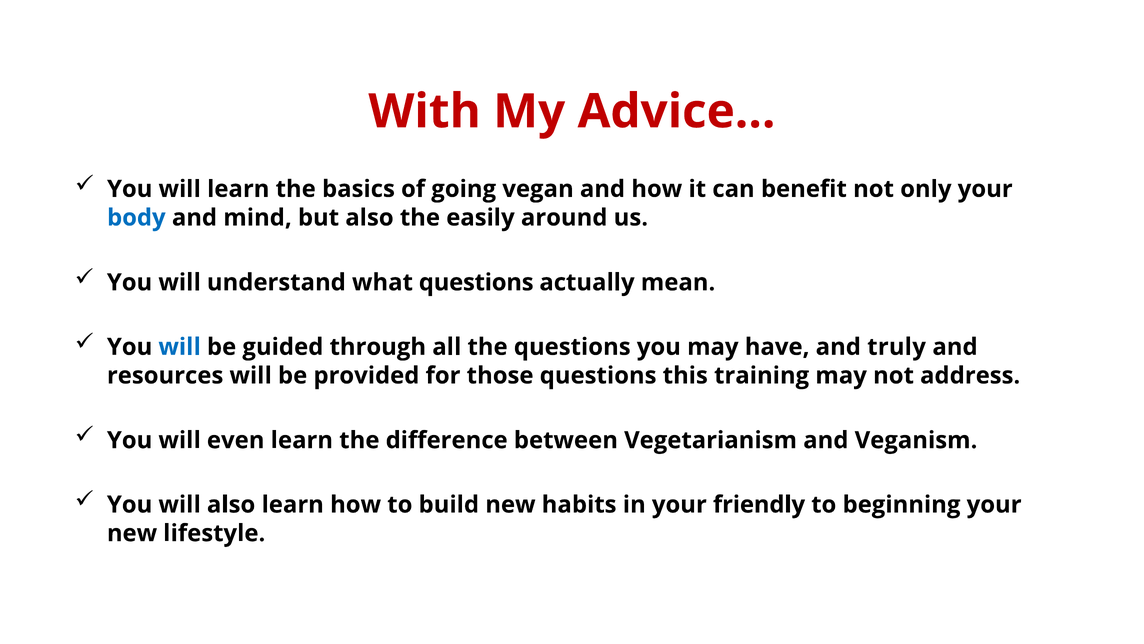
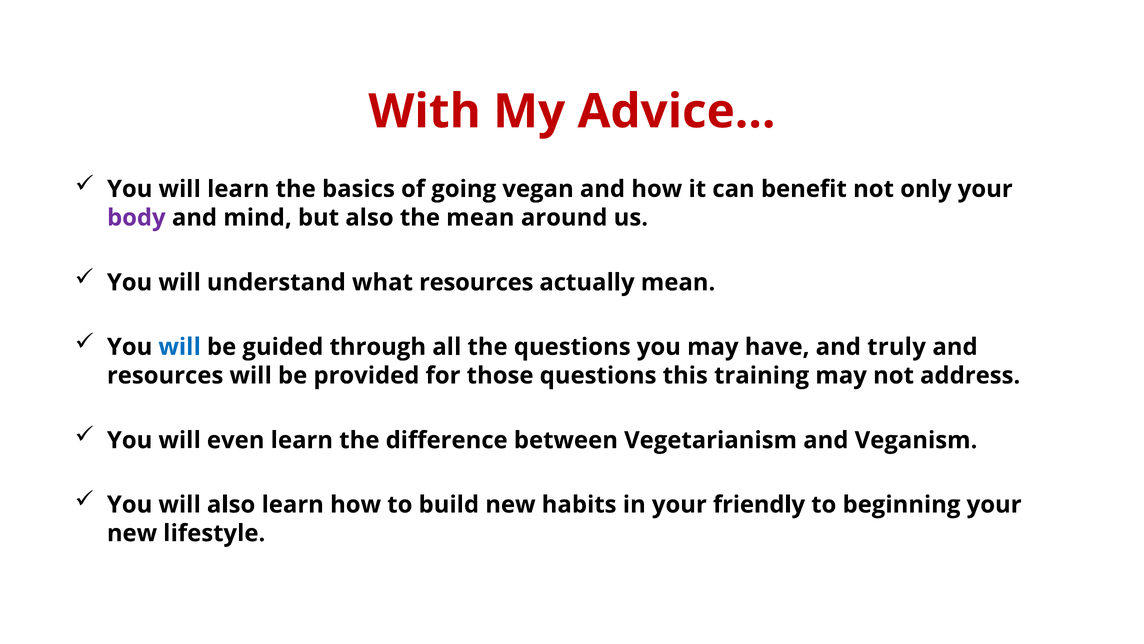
body colour: blue -> purple (136, 217)
the easily: easily -> mean (480, 217)
what questions: questions -> resources (476, 282)
